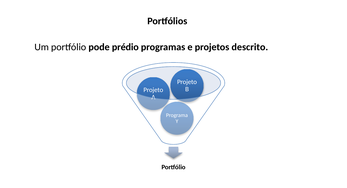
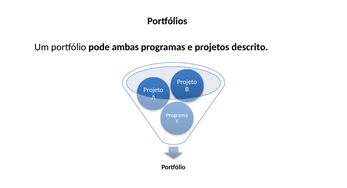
prédio: prédio -> ambas (125, 47)
